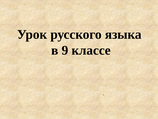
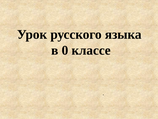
9: 9 -> 0 (65, 50)
